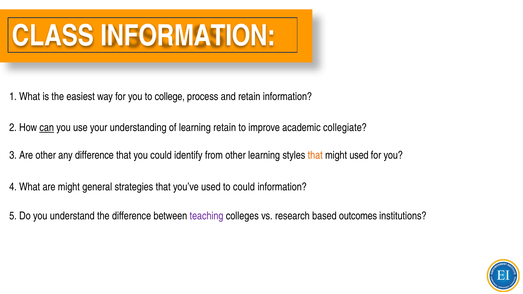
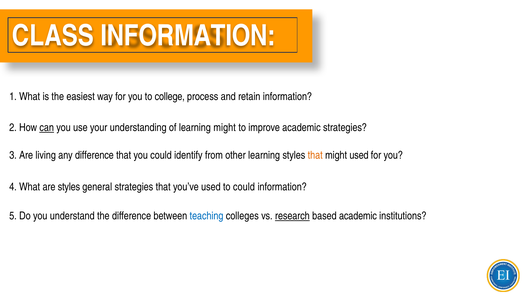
learning retain: retain -> might (225, 128)
academic collegiate: collegiate -> strategies (345, 128)
Are other: other -> living (46, 155)
are might: might -> styles (69, 187)
teaching colour: purple -> blue (207, 216)
research underline: none -> present (292, 216)
based outcomes: outcomes -> academic (358, 216)
